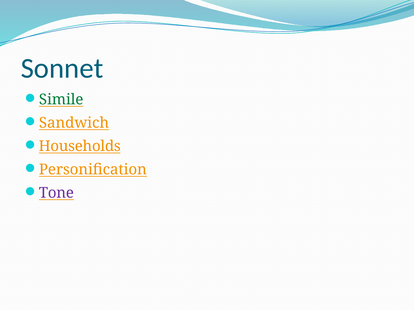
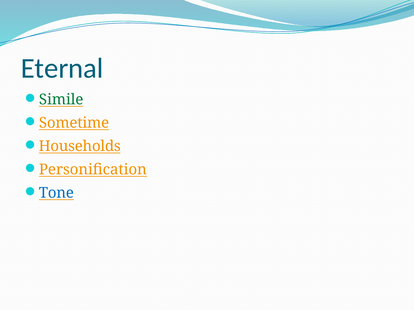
Sonnet: Sonnet -> Eternal (62, 68)
Sandwich: Sandwich -> Sometime (74, 123)
Tone colour: purple -> blue (56, 193)
